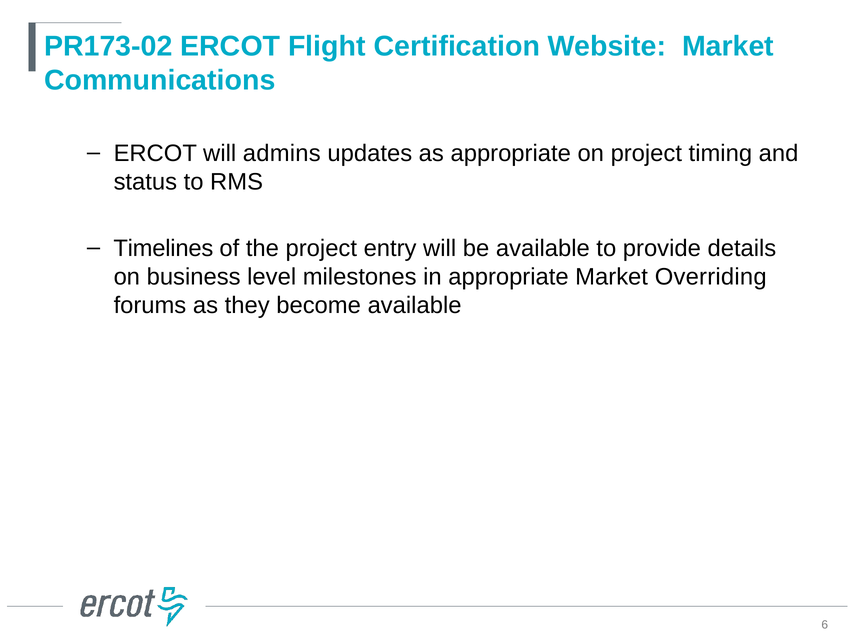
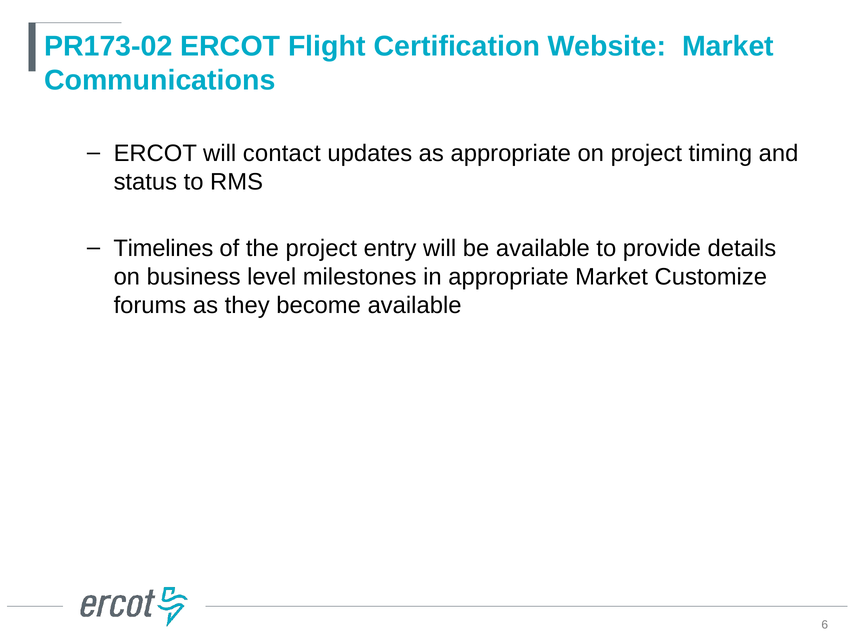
admins: admins -> contact (282, 153)
Overriding: Overriding -> Customize (711, 277)
